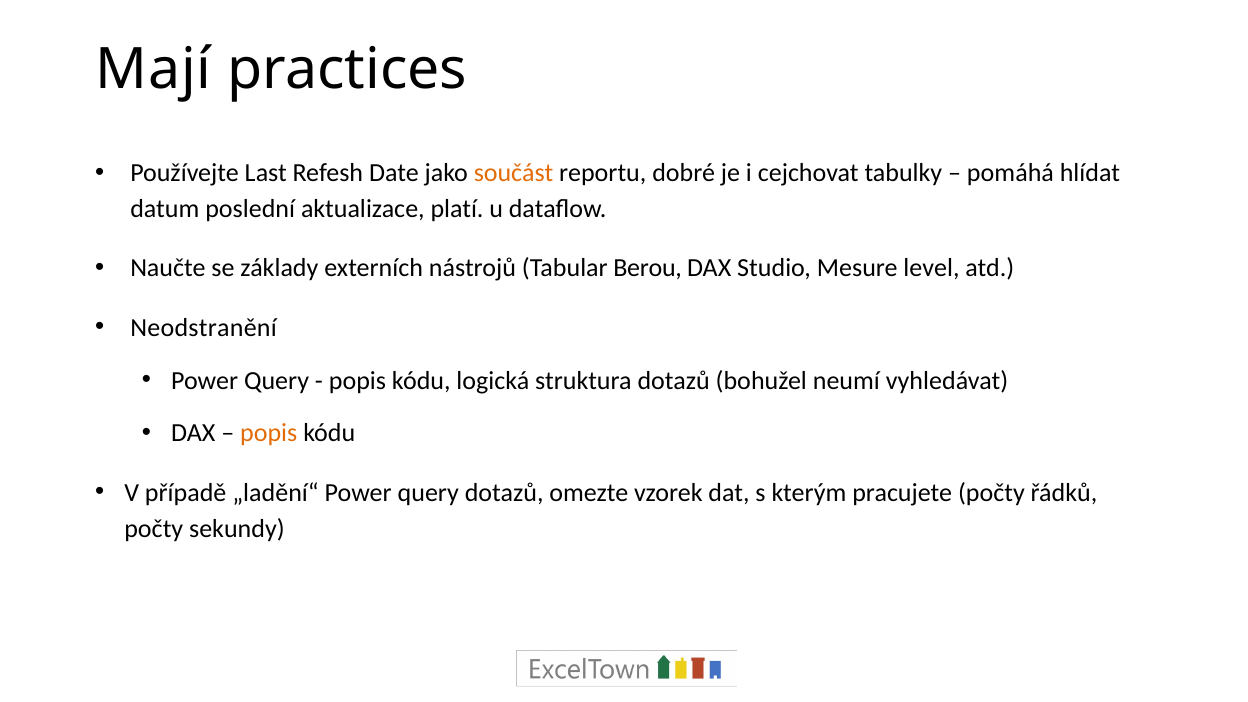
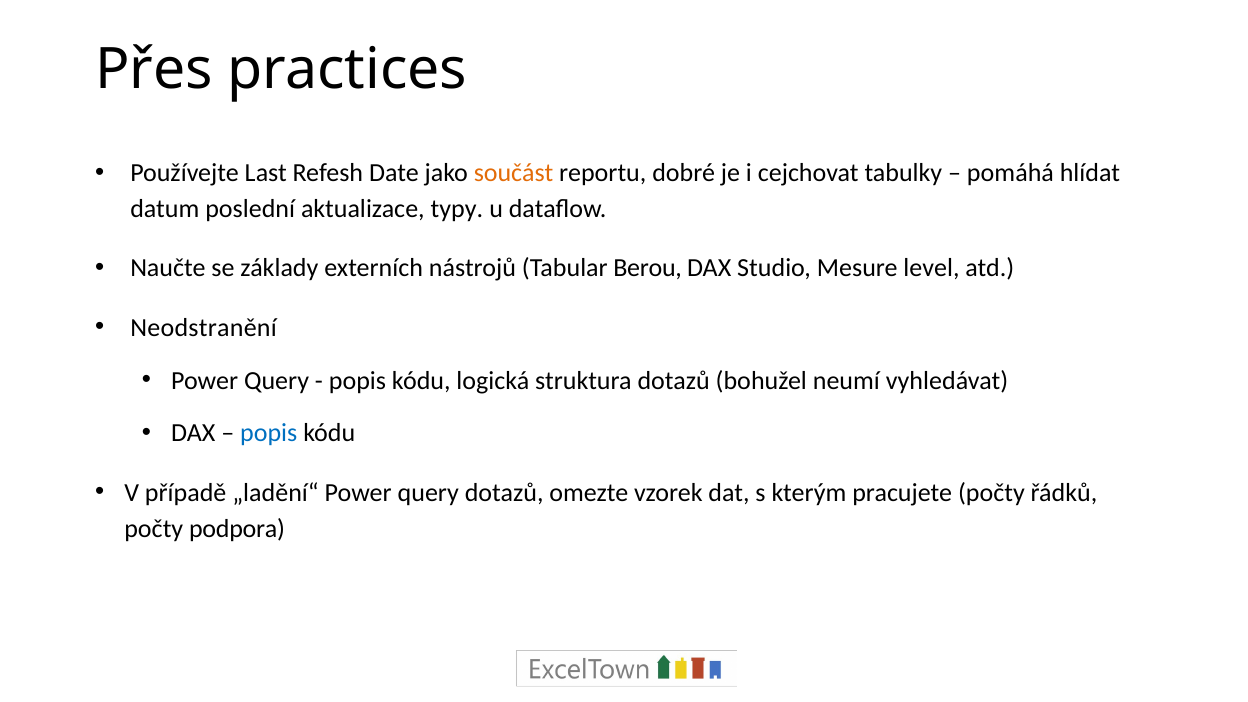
Mají: Mají -> Přes (154, 70)
platí: platí -> typy (457, 209)
popis colour: orange -> blue (269, 433)
sekundy: sekundy -> podpora (237, 529)
